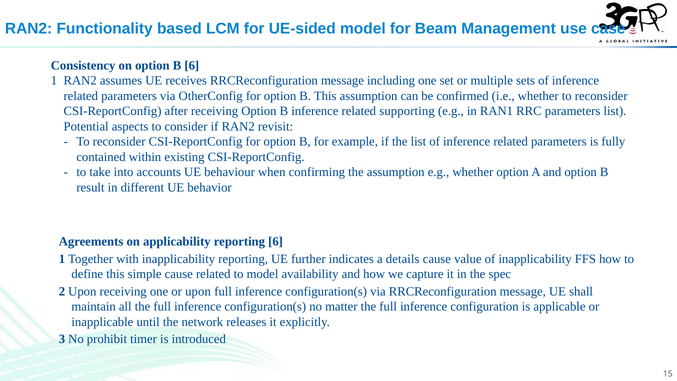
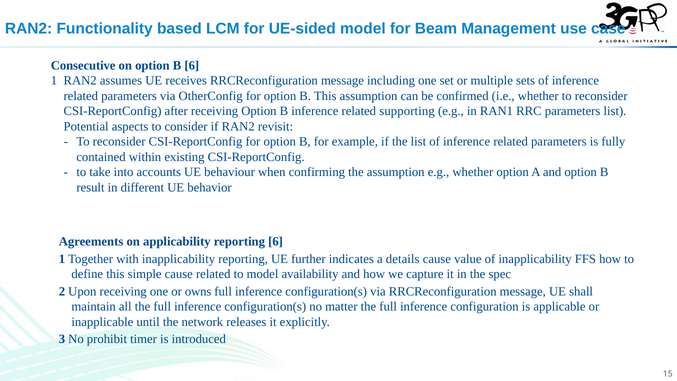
Consistency: Consistency -> Consecutive (83, 65)
or upon: upon -> owns (198, 291)
